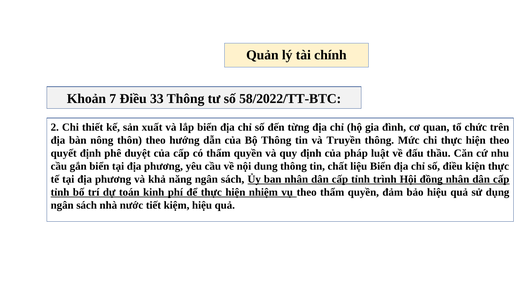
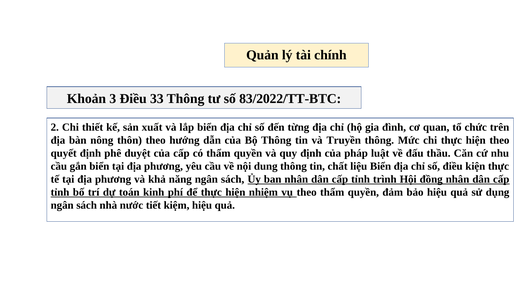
7: 7 -> 3 (113, 99)
58/2022/TT-BTC: 58/2022/TT-BTC -> 83/2022/TT-BTC (290, 99)
